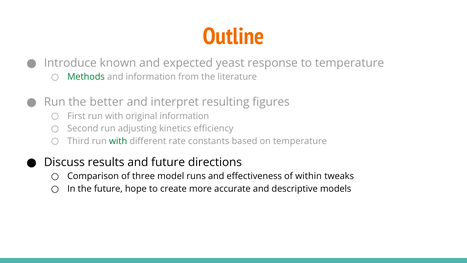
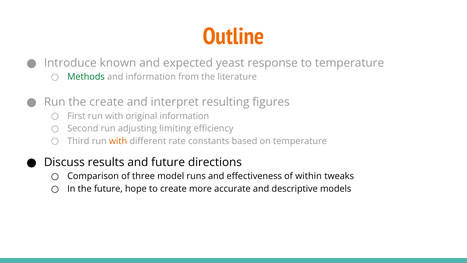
the better: better -> create (107, 102)
kinetics: kinetics -> limiting (175, 128)
with colour: green -> orange (118, 141)
